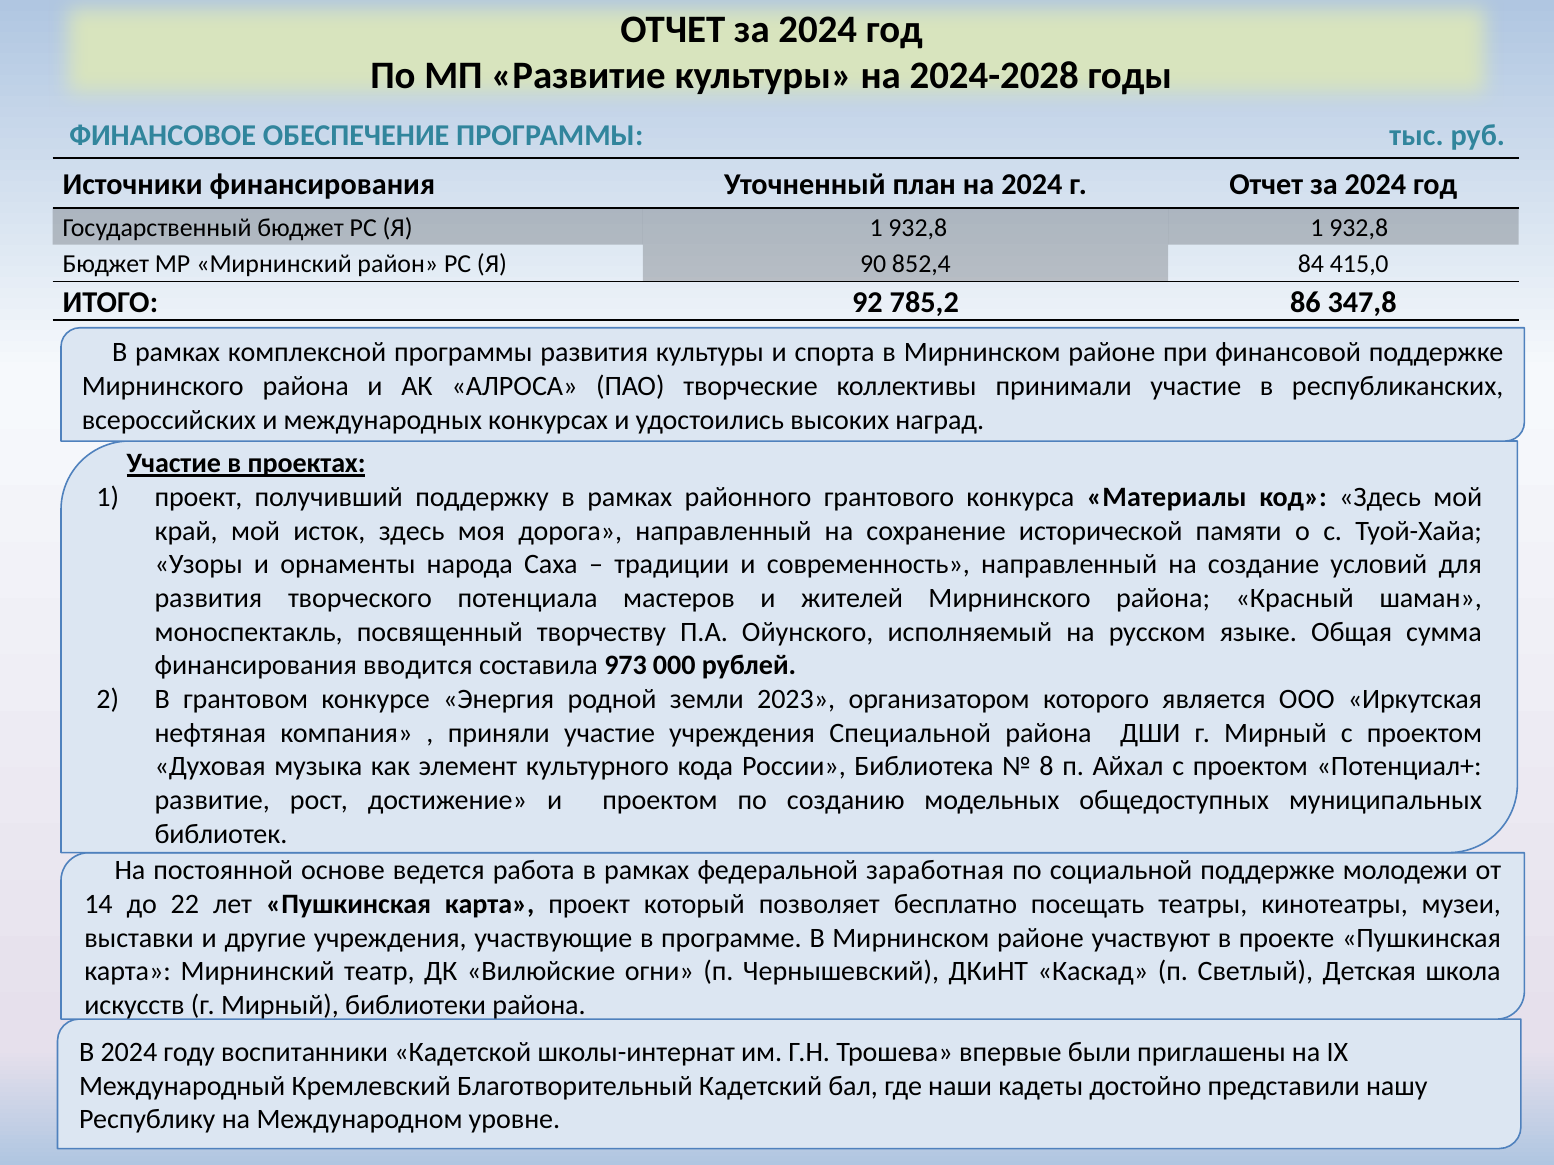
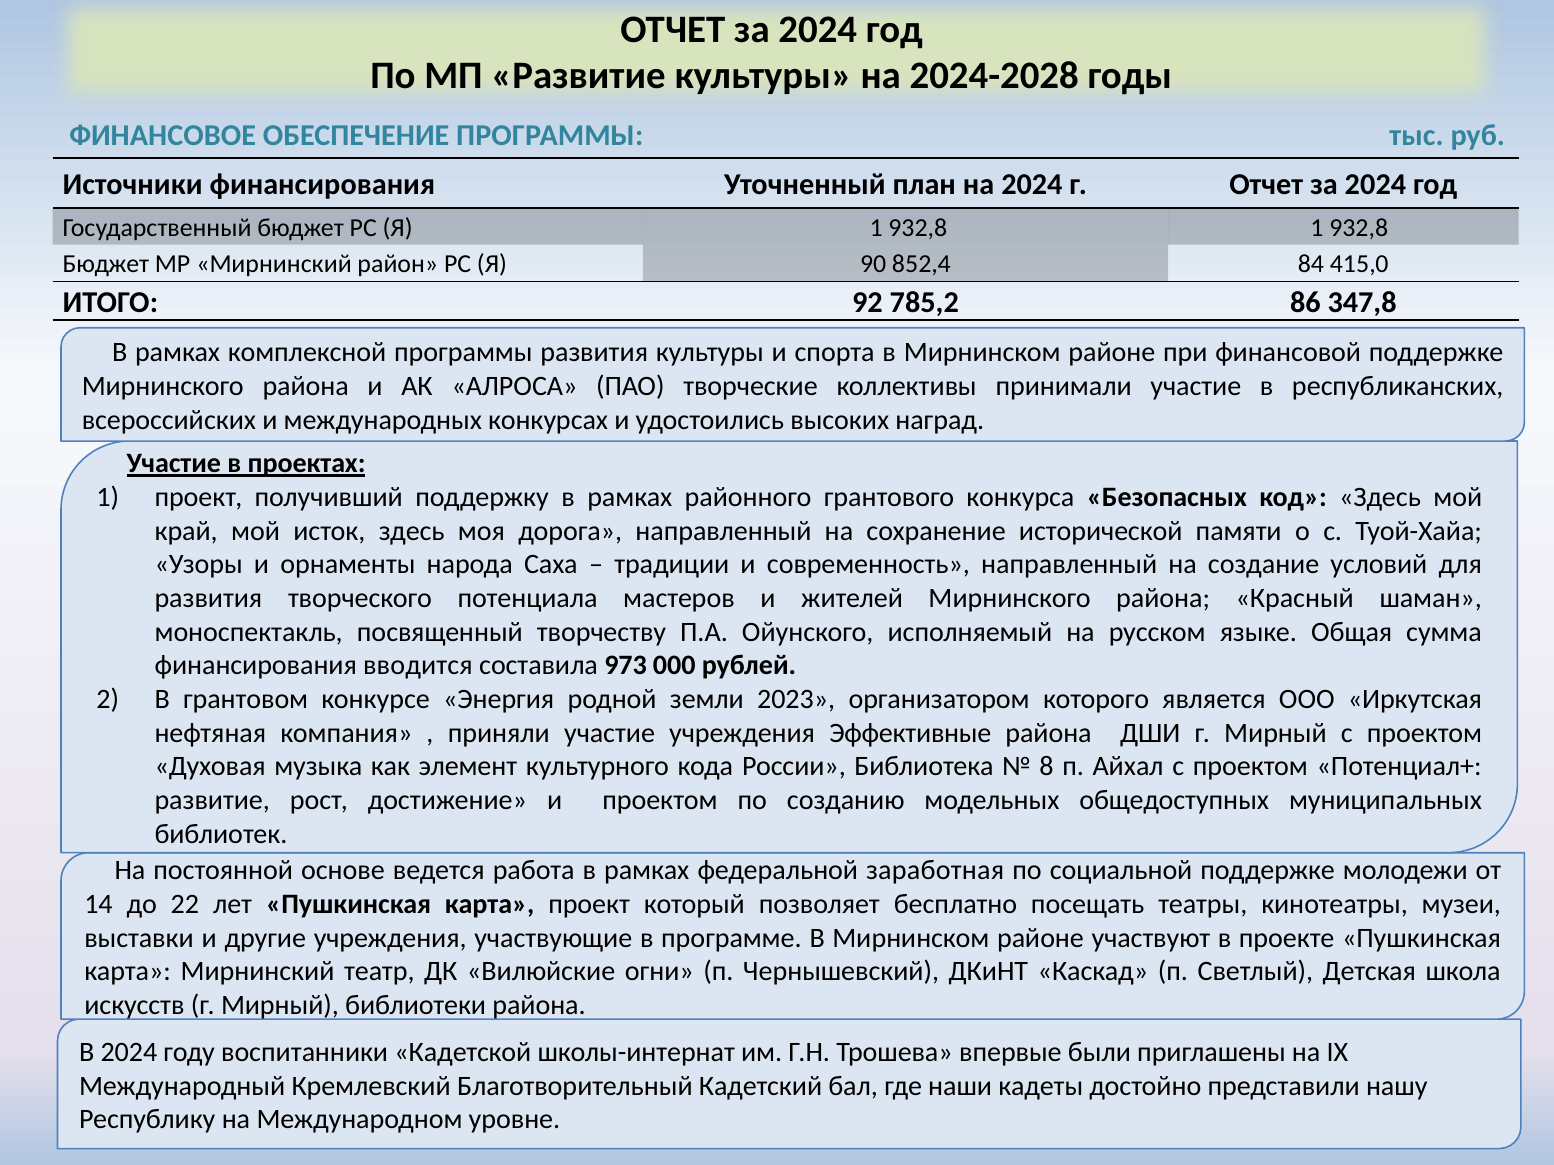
Материалы: Материалы -> Безопасных (1167, 497)
Специальной: Специальной -> Эффективные (910, 733)
